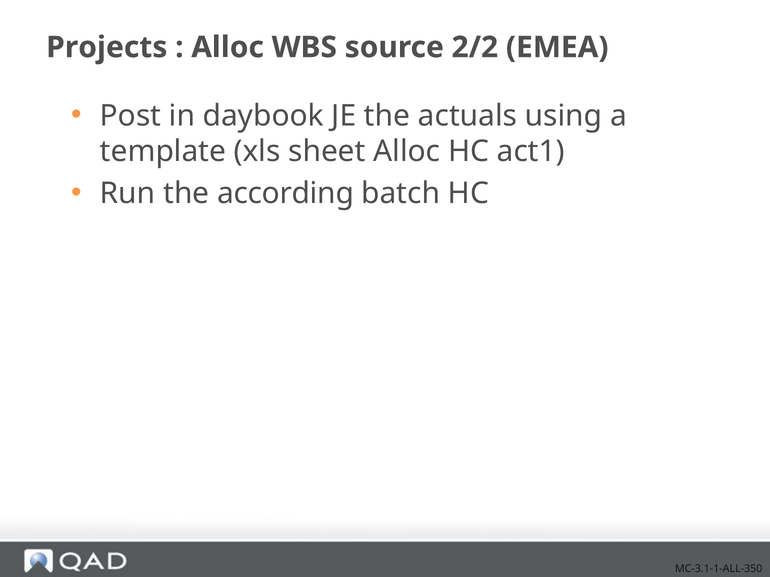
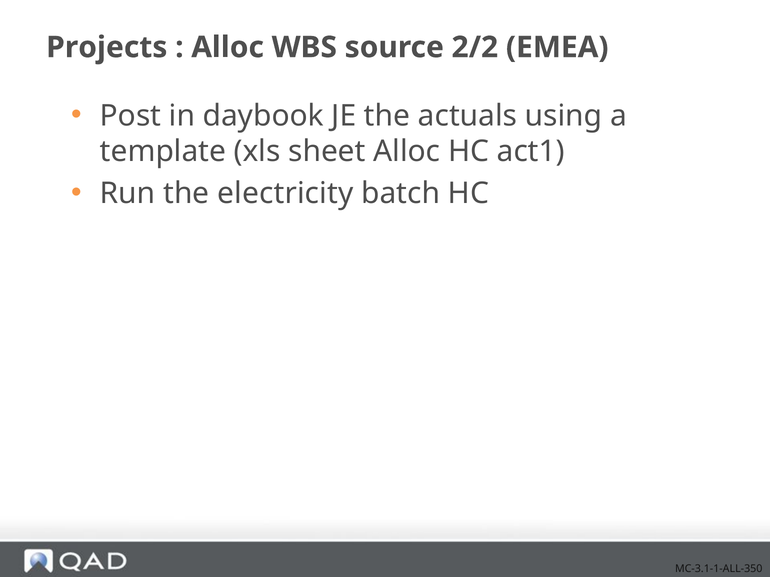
according: according -> electricity (285, 194)
